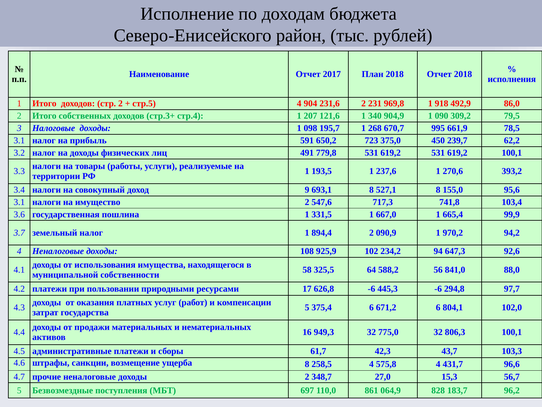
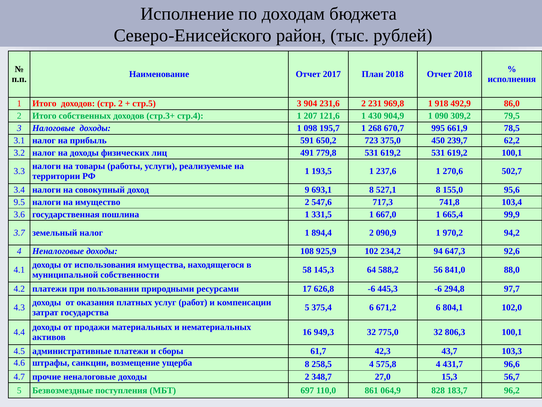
стр.5 4: 4 -> 3 (299, 103)
340: 340 -> 430 (375, 116)
393,2: 393,2 -> 502,7 (512, 171)
3.1: 3.1 -> 9.5 (19, 202)
325,5: 325,5 -> 145,3 (324, 269)
